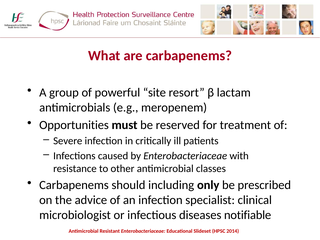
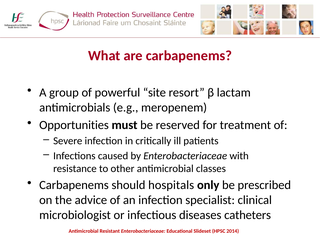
including: including -> hospitals (171, 185)
notifiable: notifiable -> catheters (248, 215)
